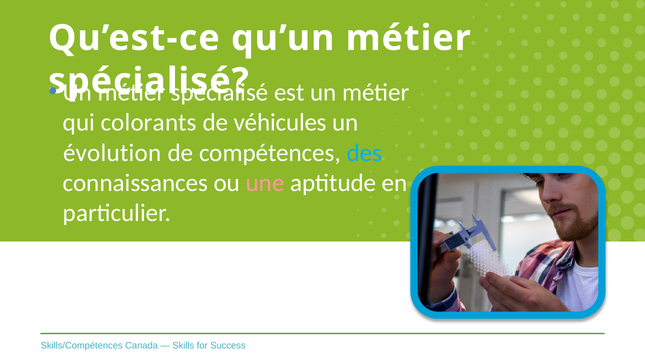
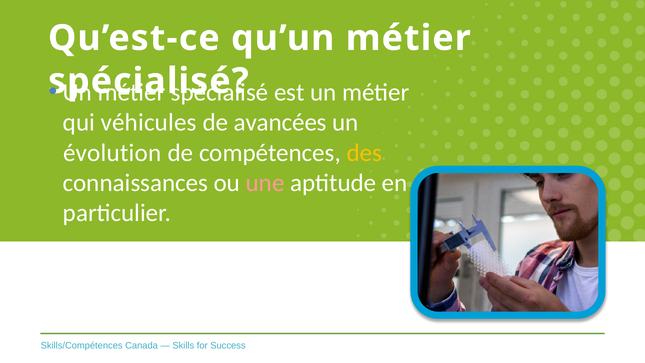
colorants: colorants -> véhicules (149, 123)
véhicules: véhicules -> avancées (280, 123)
des colour: light blue -> yellow (364, 153)
